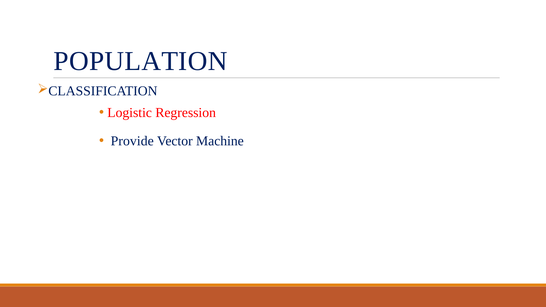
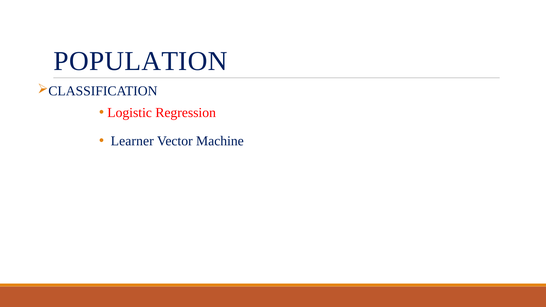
Provide: Provide -> Learner (132, 141)
